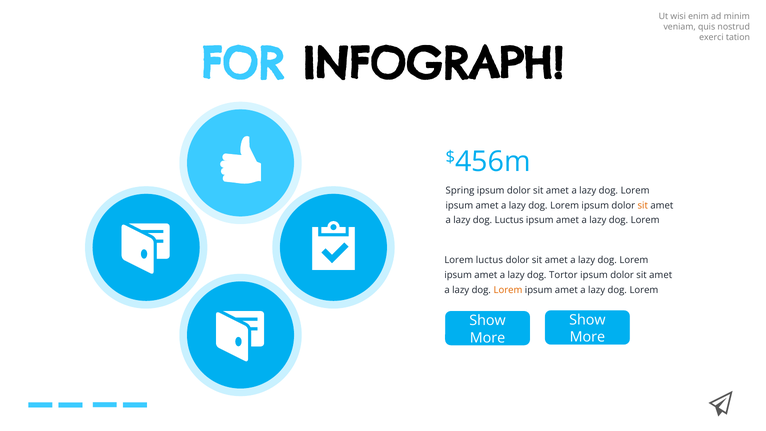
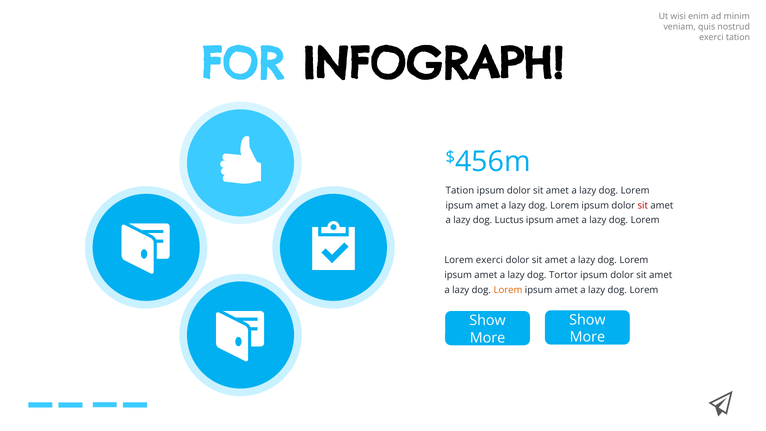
Spring: Spring -> Tation (460, 190)
sit colour: orange -> red (643, 205)
Lorem luctus: luctus -> exerci (489, 260)
